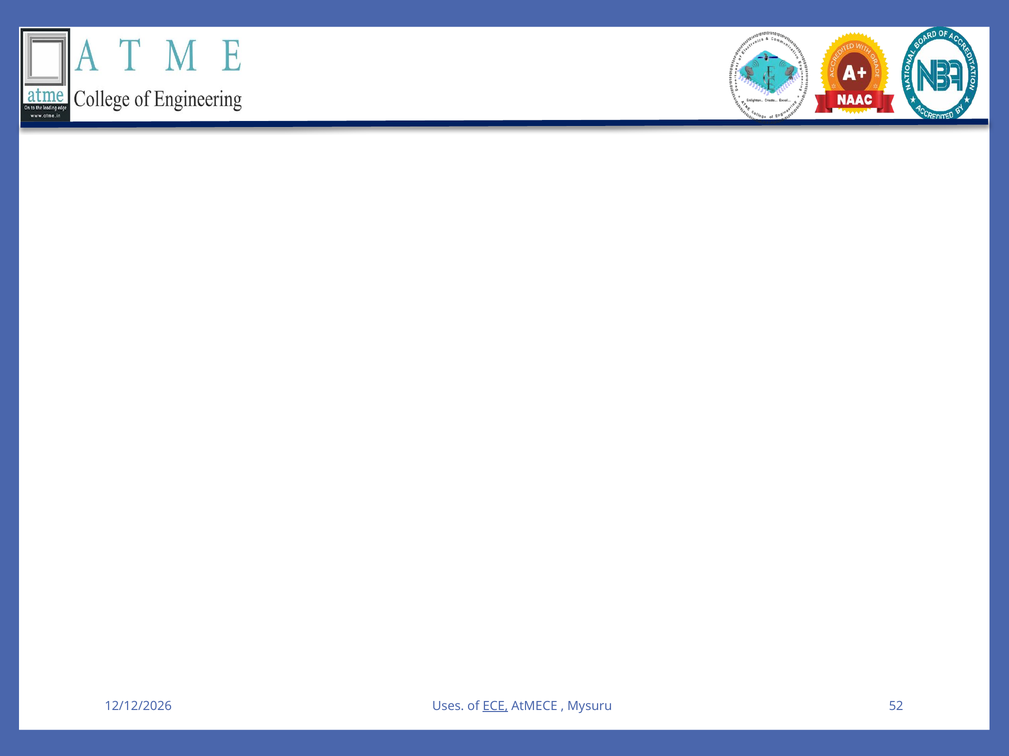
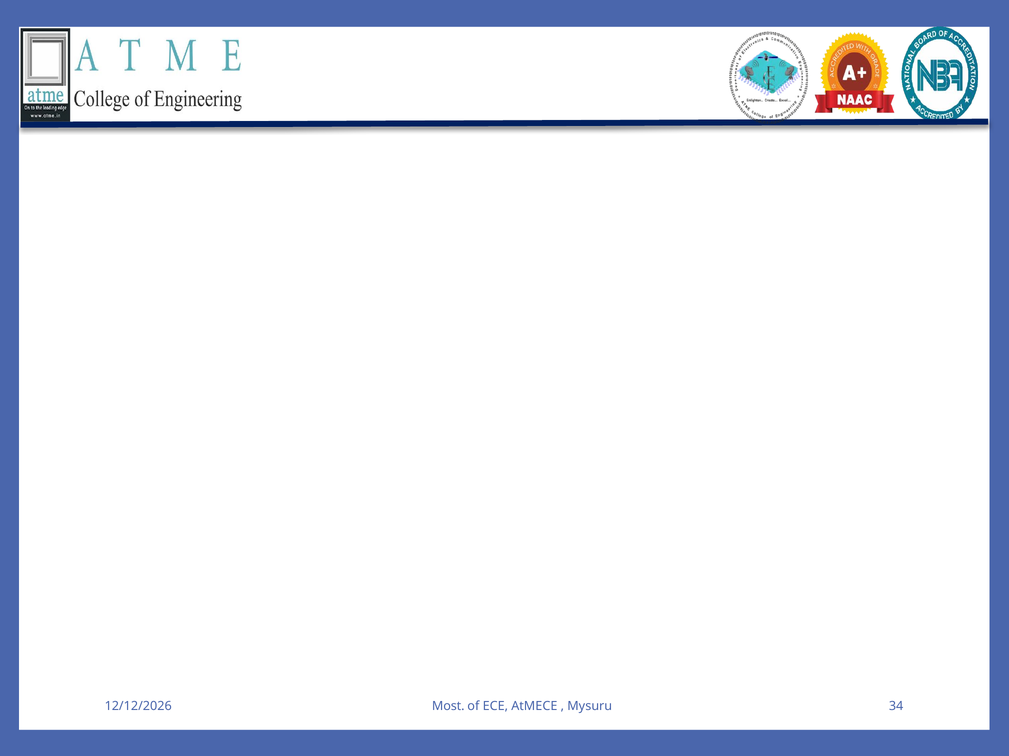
Uses: Uses -> Most (448, 707)
ECE underline: present -> none (495, 707)
52: 52 -> 34 (896, 707)
